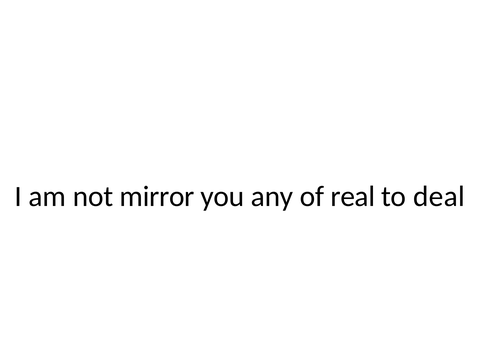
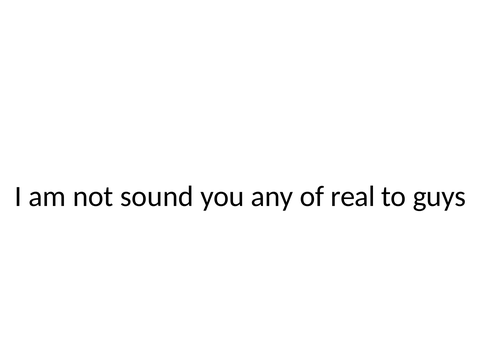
mirror: mirror -> sound (157, 196)
deal: deal -> guys (439, 196)
